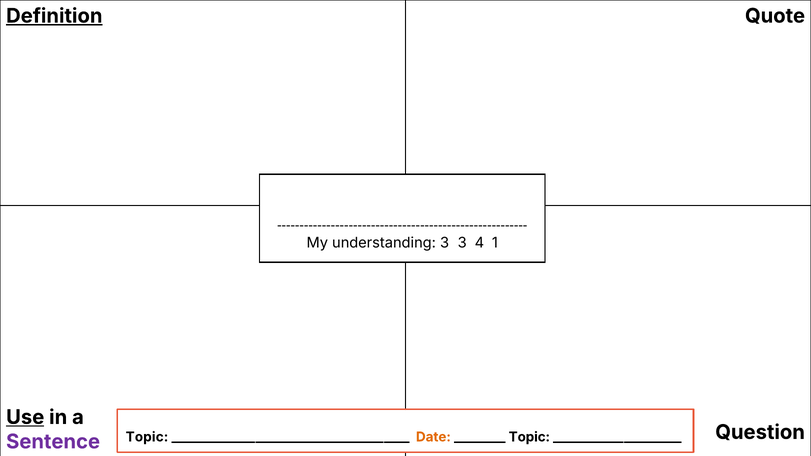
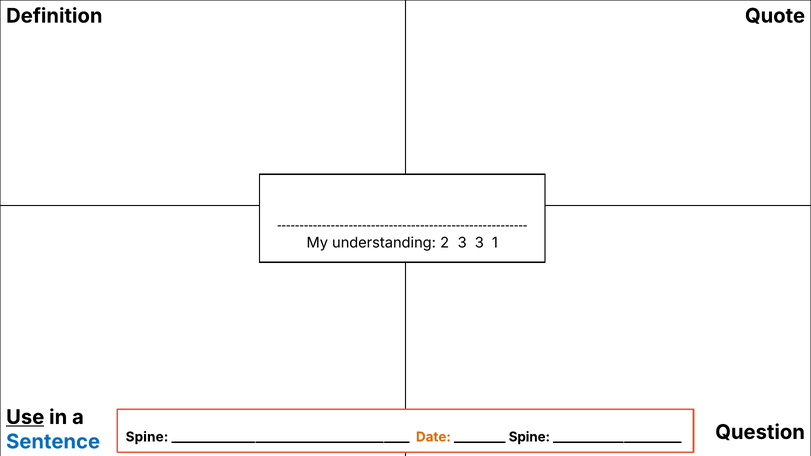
Definition underline: present -> none (54, 16)
understanding 3: 3 -> 2 (445, 243)
3 4: 4 -> 3 (479, 243)
Topic: Topic -> Spine (147, 437)
Topic: Topic -> Spine (529, 437)
Sentence colour: purple -> blue (53, 442)
